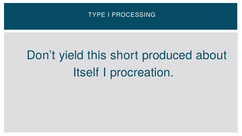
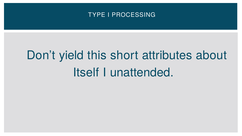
produced: produced -> attributes (167, 55)
procreation: procreation -> unattended (142, 72)
